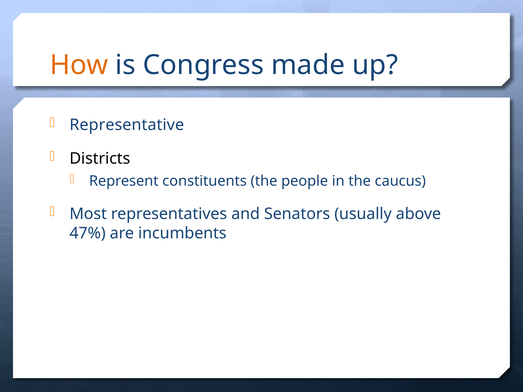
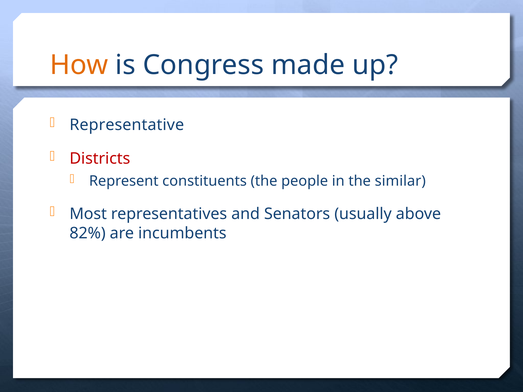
Districts colour: black -> red (100, 159)
caucus: caucus -> similar (400, 181)
47%: 47% -> 82% (88, 233)
